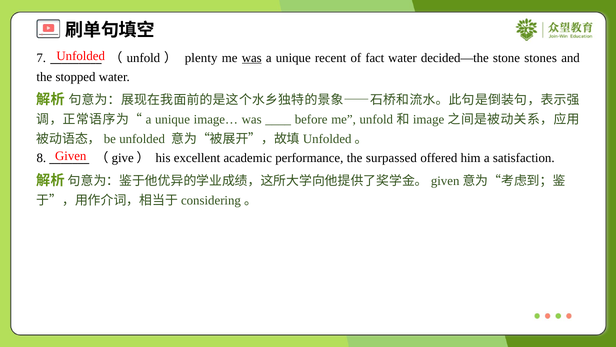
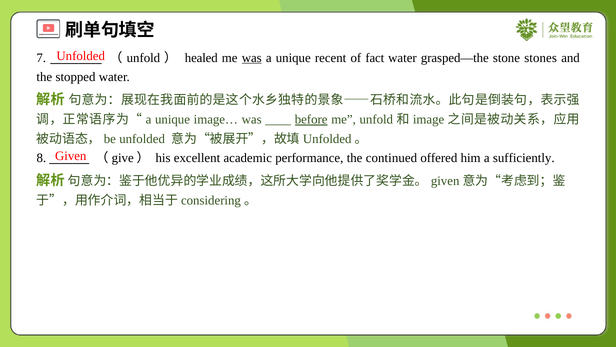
plenty: plenty -> healed (201, 58)
decided—the: decided—the -> grasped—the (455, 58)
before underline: none -> present (311, 119)
surpassed: surpassed -> continued (391, 158)
satisfaction: satisfaction -> sufficiently (524, 158)
